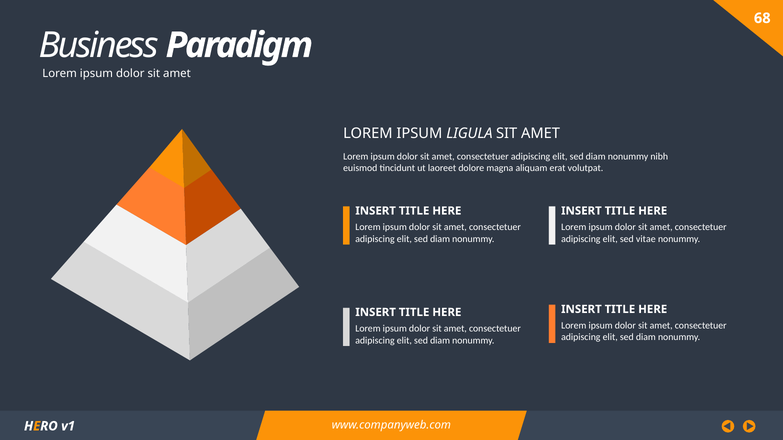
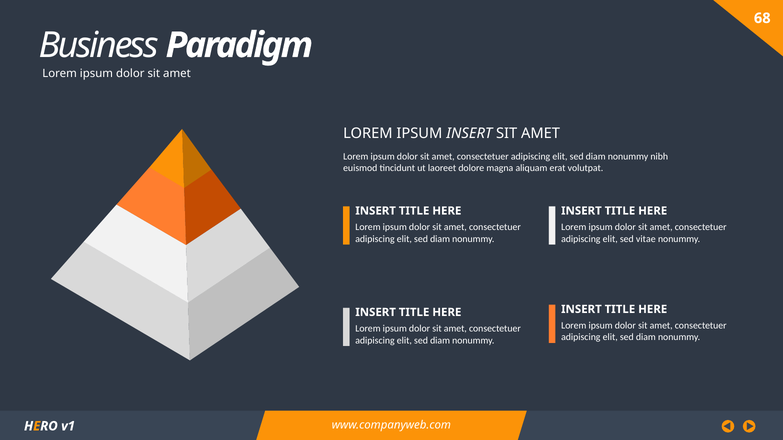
IPSUM LIGULA: LIGULA -> INSERT (469, 133)
